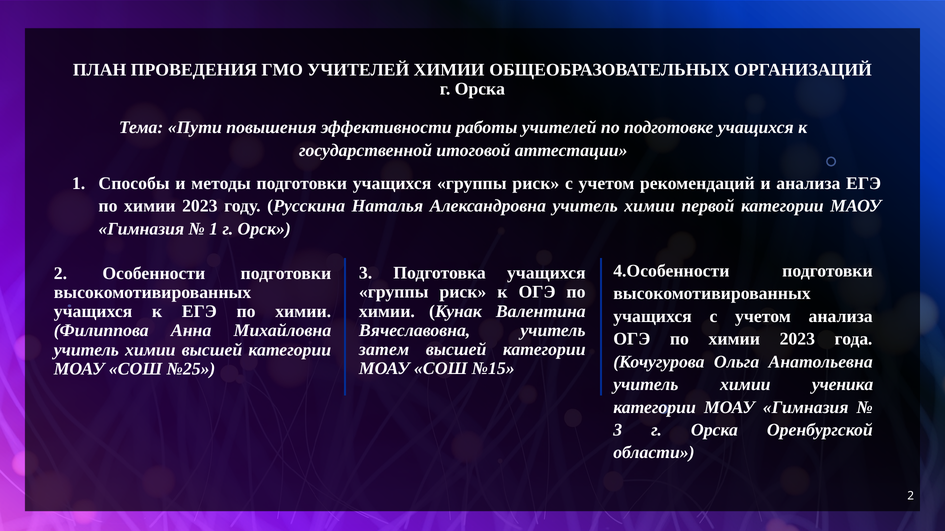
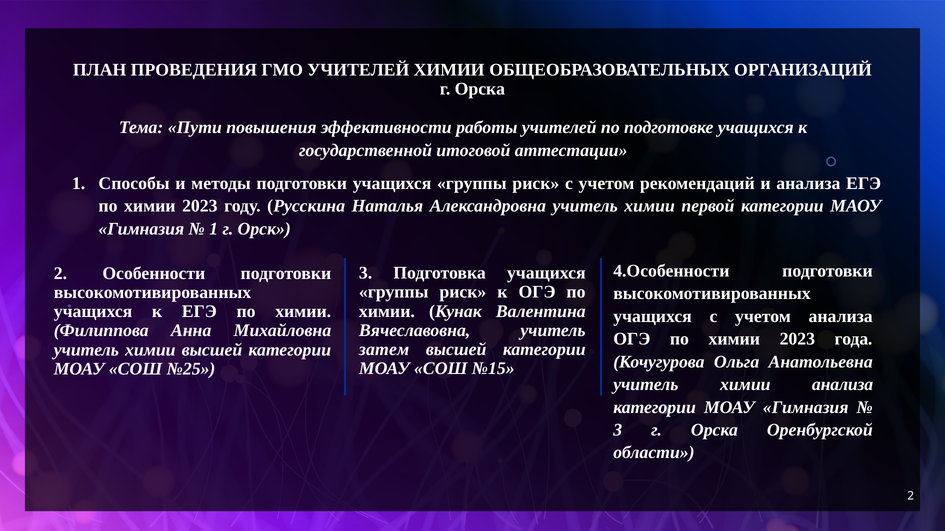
химии ученика: ученика -> анализа (843, 385)
